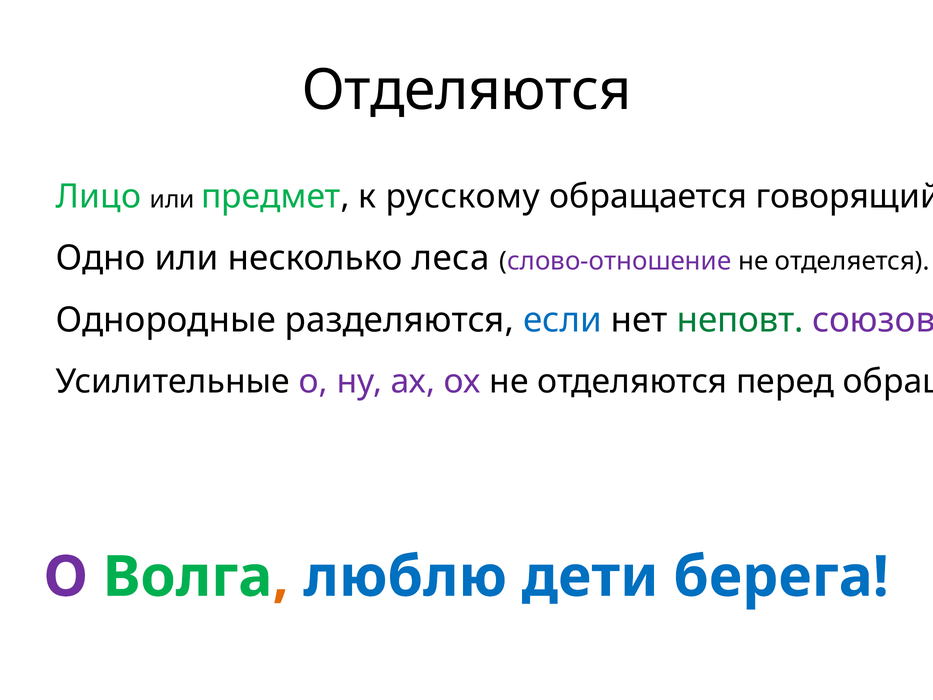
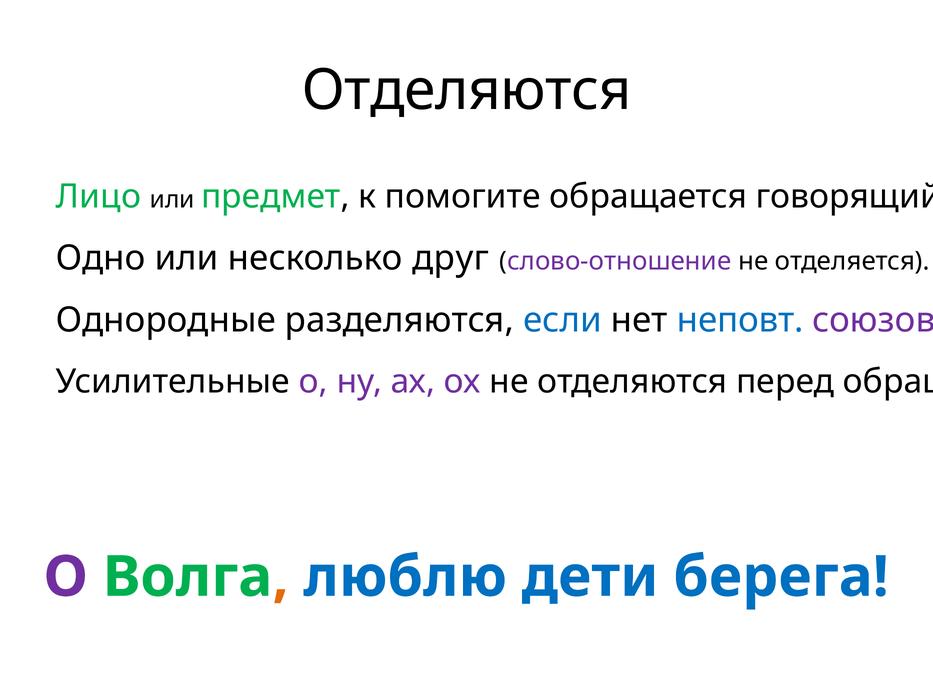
русскому: русскому -> помогите (463, 196)
леса: леса -> друг (451, 258)
неповт colour: green -> blue (740, 320)
